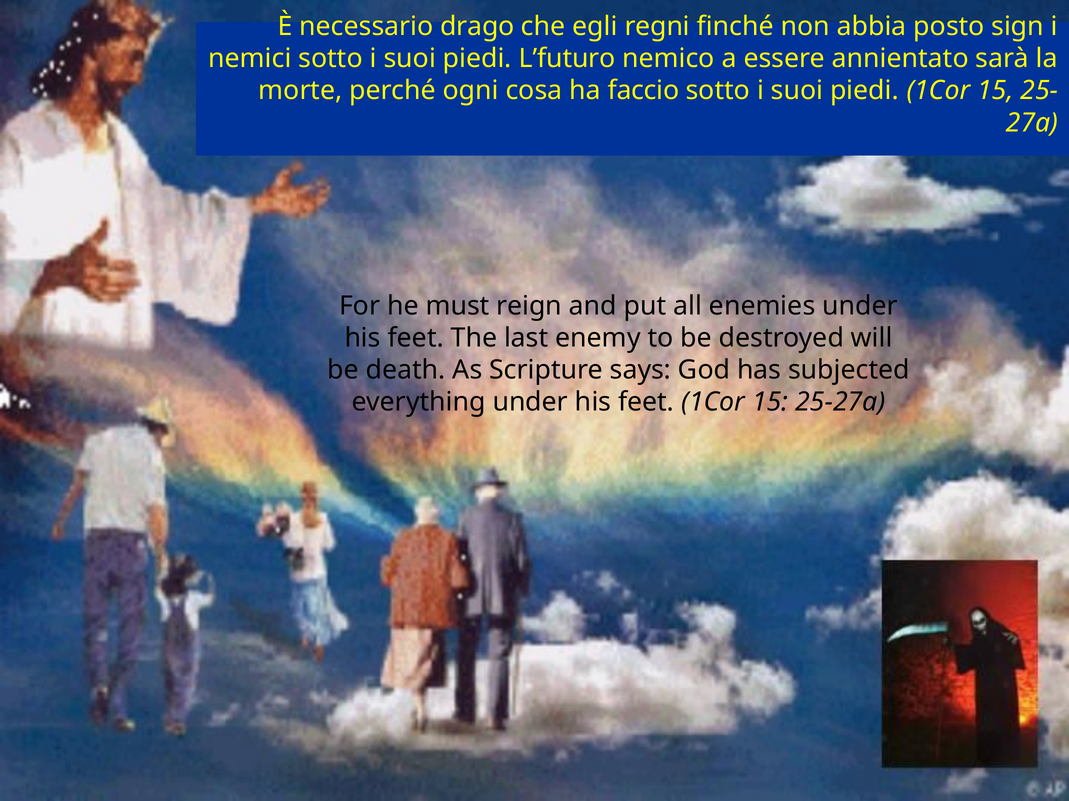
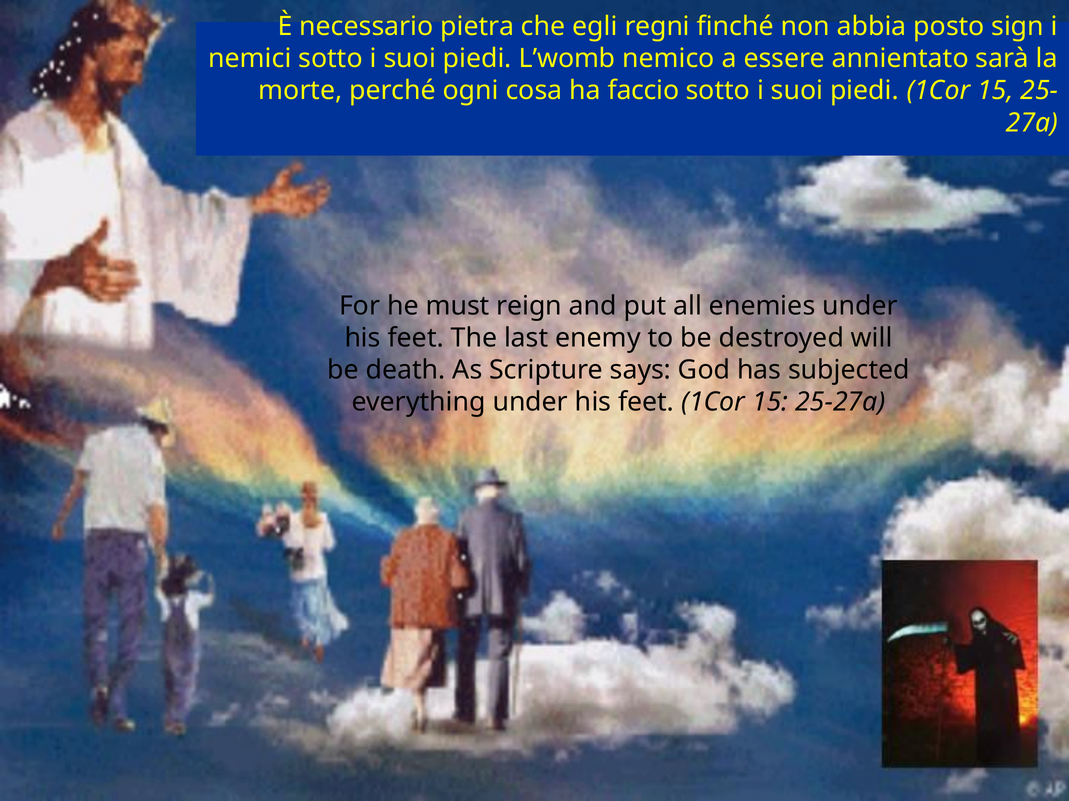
drago: drago -> pietra (477, 27)
L’futuro: L’futuro -> L’womb (567, 59)
